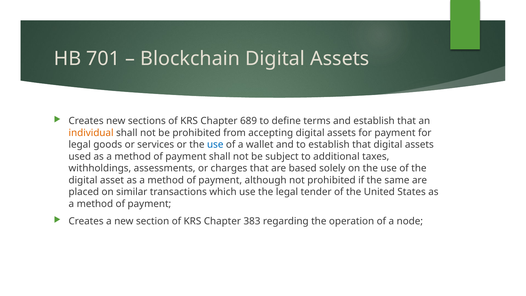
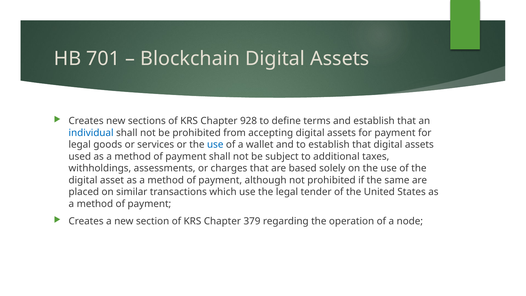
689: 689 -> 928 (249, 121)
individual colour: orange -> blue (91, 133)
383: 383 -> 379 (252, 221)
